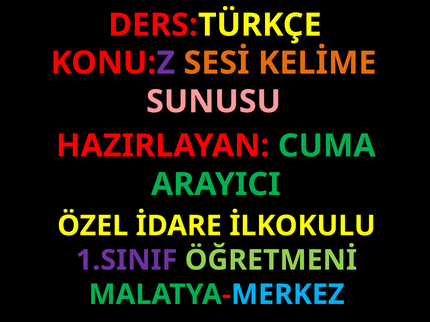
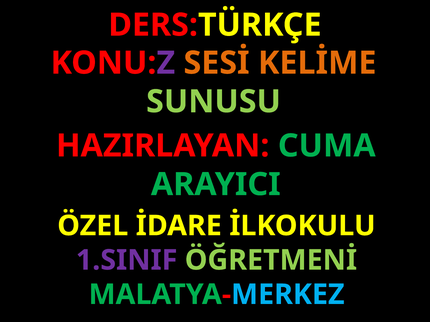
SUNUSU colour: pink -> light green (214, 102)
